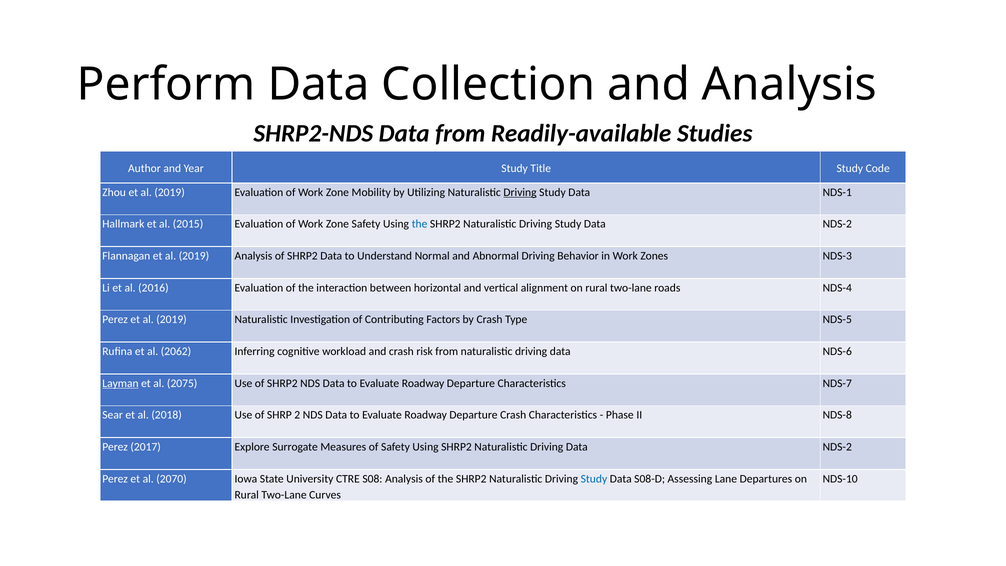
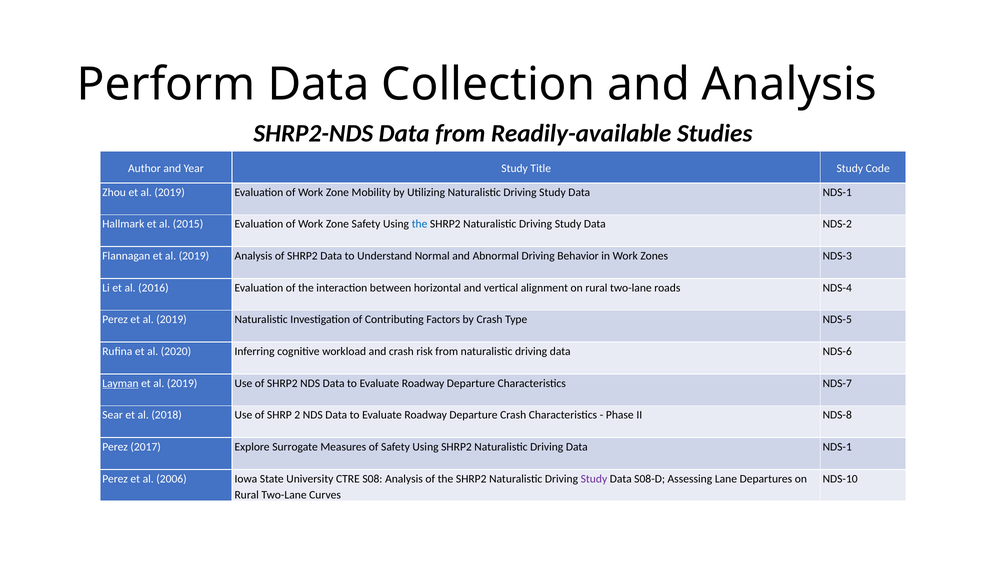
Driving underline: present -> none (520, 192)
2062: 2062 -> 2020 (176, 351)
2075: 2075 -> 2019 (182, 383)
Driving Data NDS-2: NDS-2 -> NDS-1 (837, 447)
2070: 2070 -> 2006 (171, 479)
Study colour: blue -> purple (594, 479)
